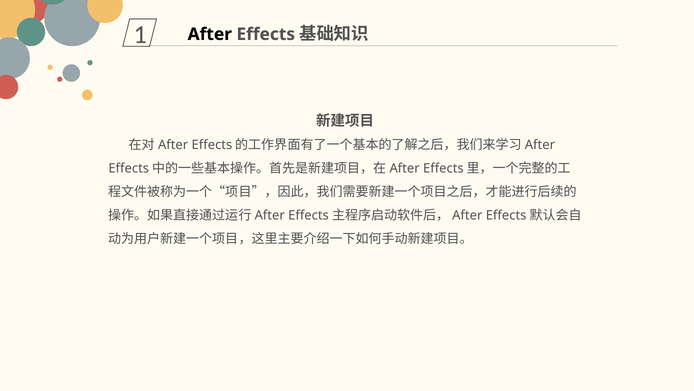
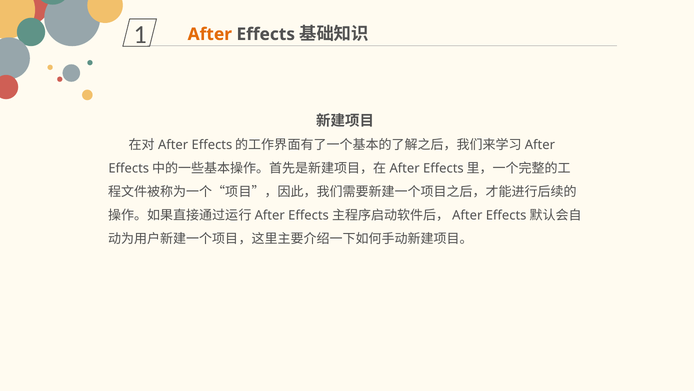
After colour: black -> orange (210, 34)
